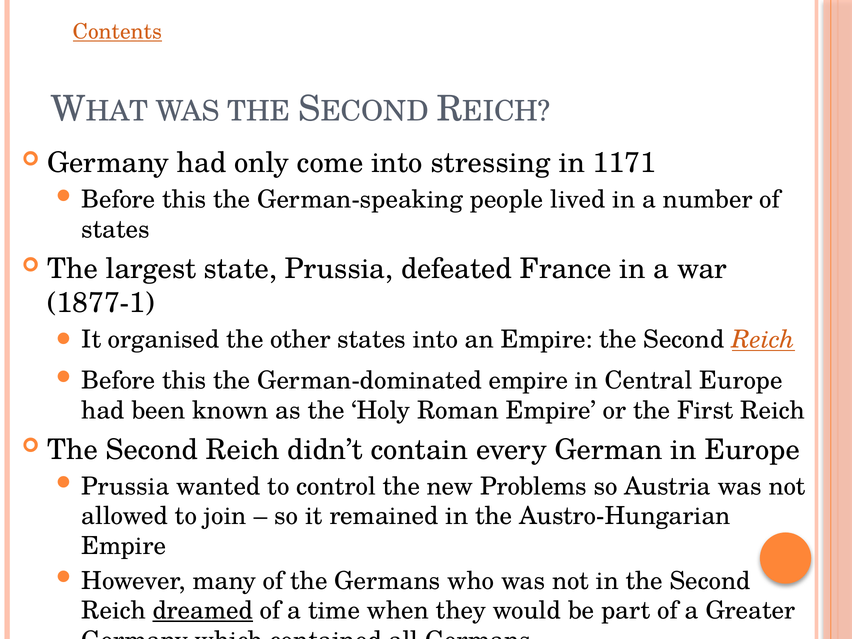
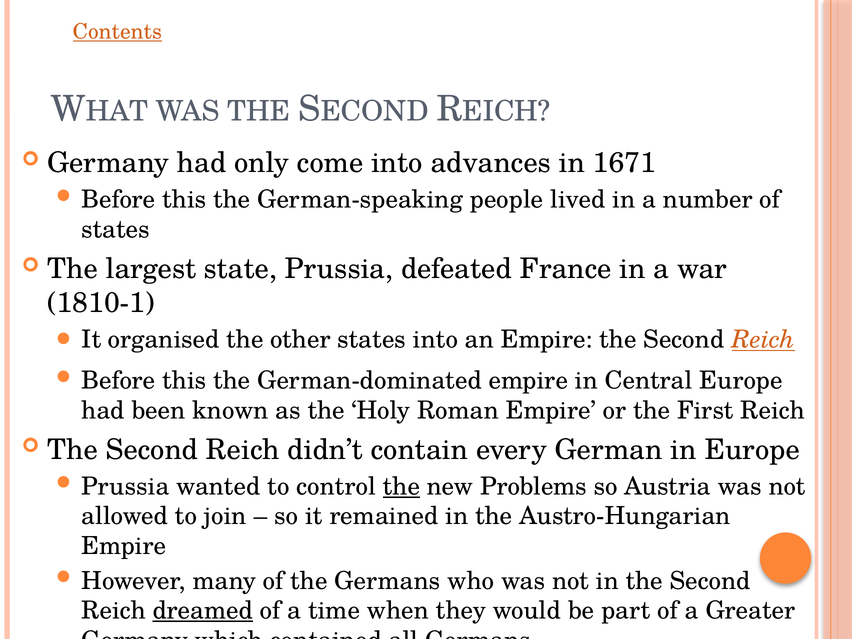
stressing: stressing -> advances (491, 163)
1171: 1171 -> 1671 (624, 163)
1877-1: 1877-1 -> 1810-1 (101, 303)
the underline: none -> present (401, 486)
